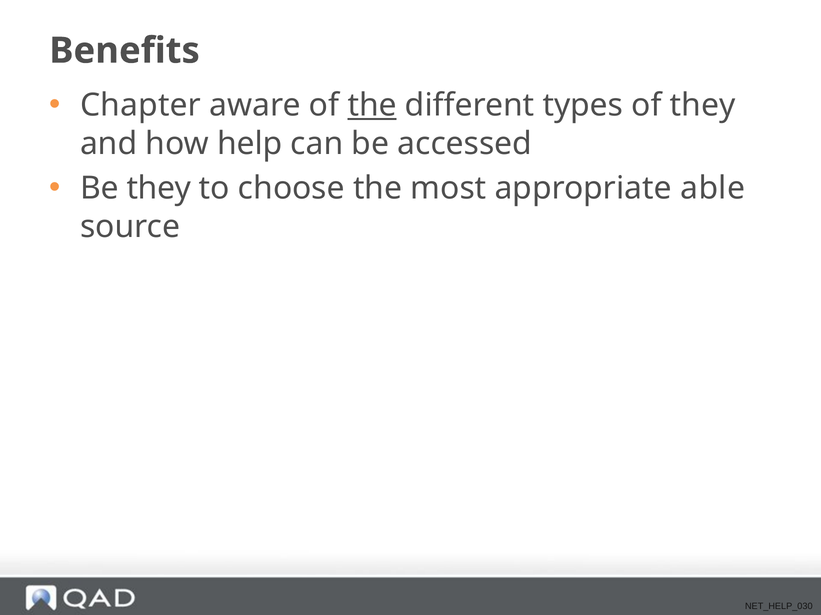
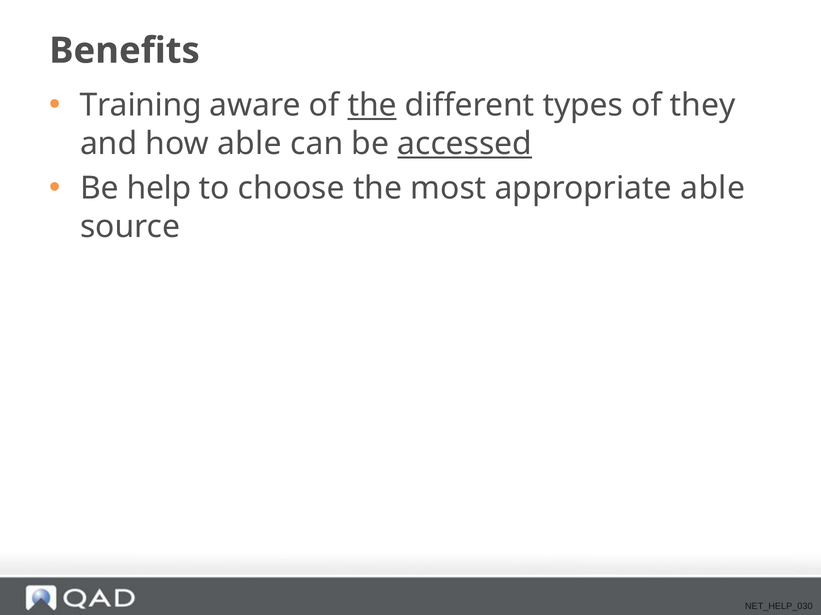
Chapter: Chapter -> Training (141, 106)
how help: help -> able (250, 144)
accessed underline: none -> present (465, 144)
Be they: they -> help (159, 189)
